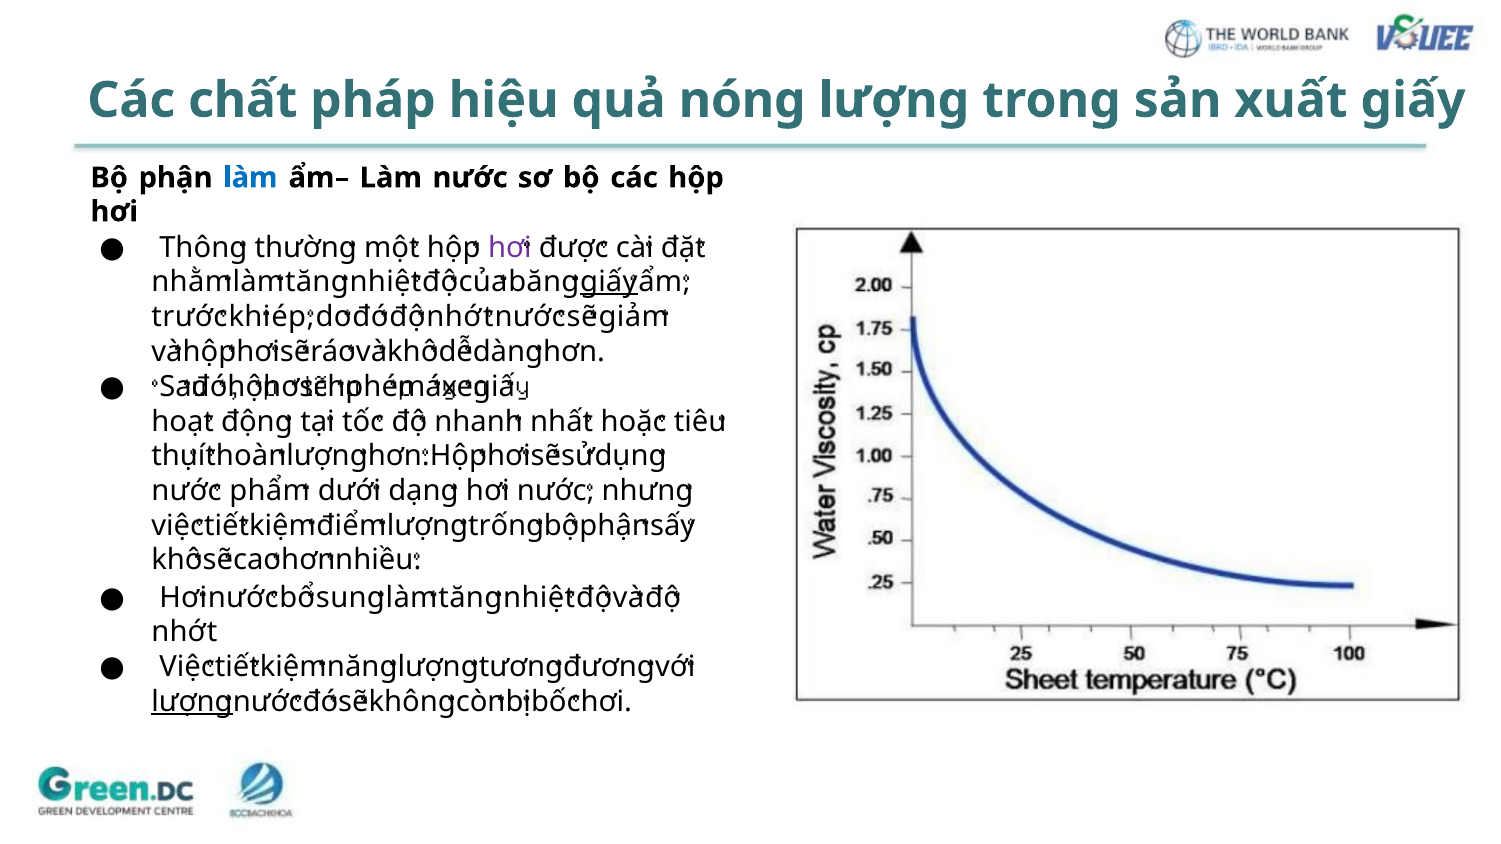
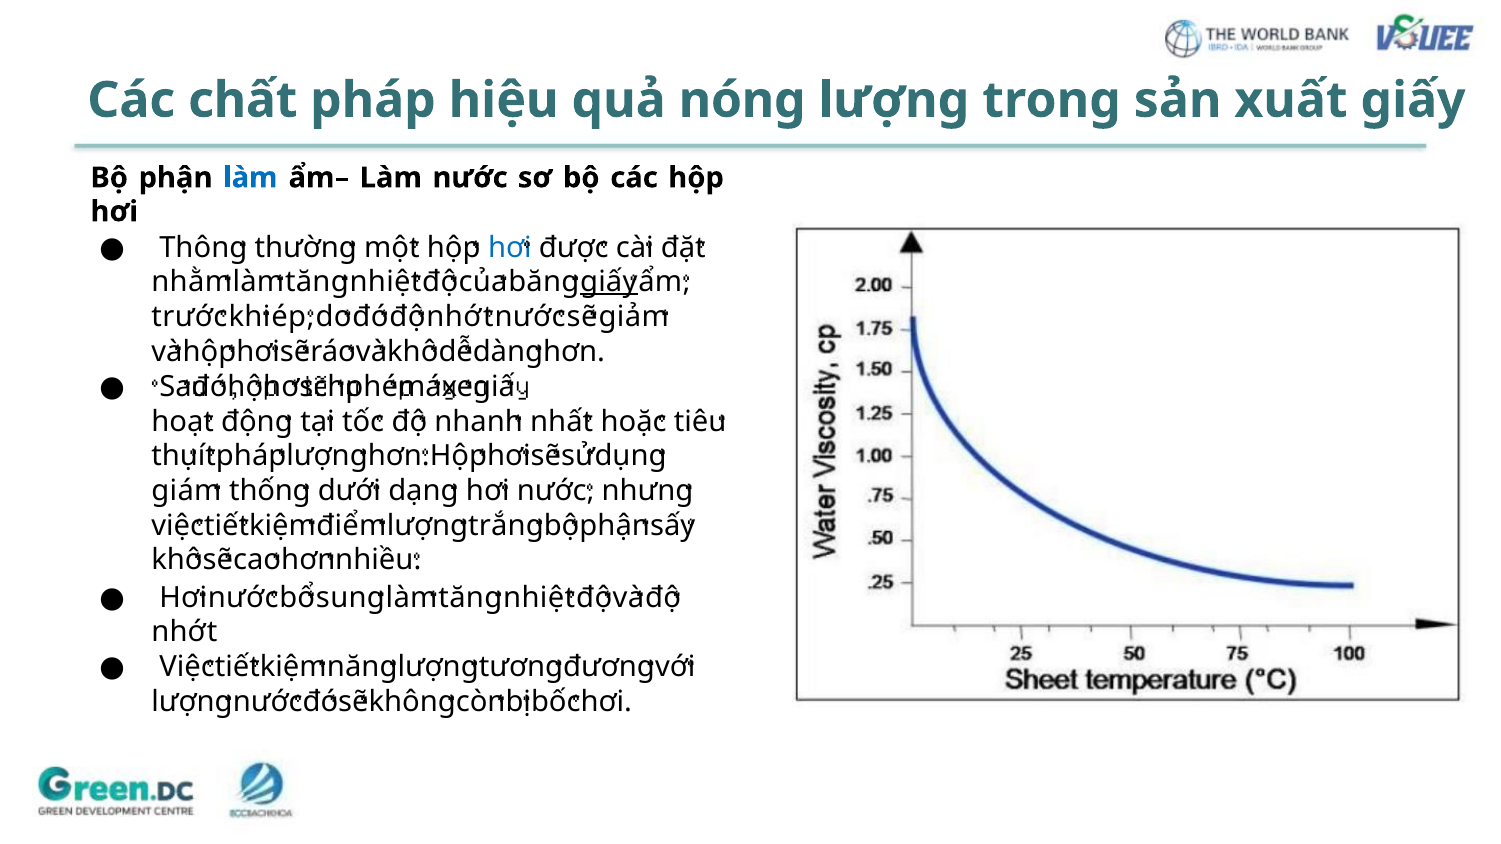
hơi colour: purple -> blue (510, 248)
hoàn: hoàn -> pháp (251, 456)
nước: nước -> giám (187, 491)
phẩm: phẩm -> thống (270, 491)
trống: trống -> trắng (506, 526)
lượng underline: present -> none (192, 702)
